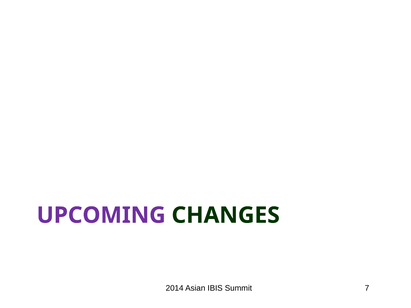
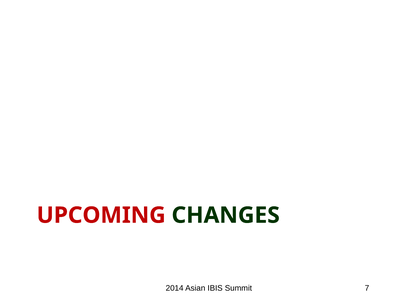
UPCOMING colour: purple -> red (101, 215)
